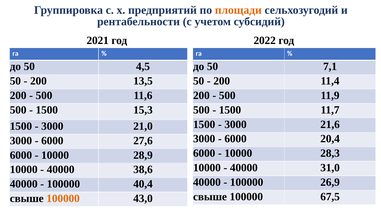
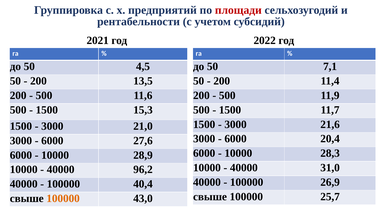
площади colour: orange -> red (238, 10)
38,6: 38,6 -> 96,2 (143, 170)
67,5: 67,5 -> 25,7 (330, 197)
